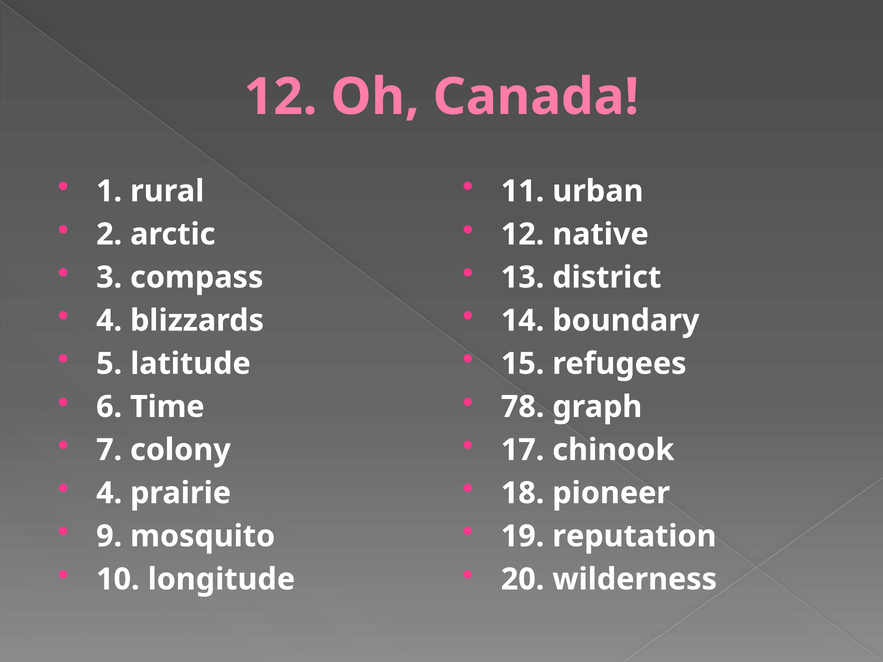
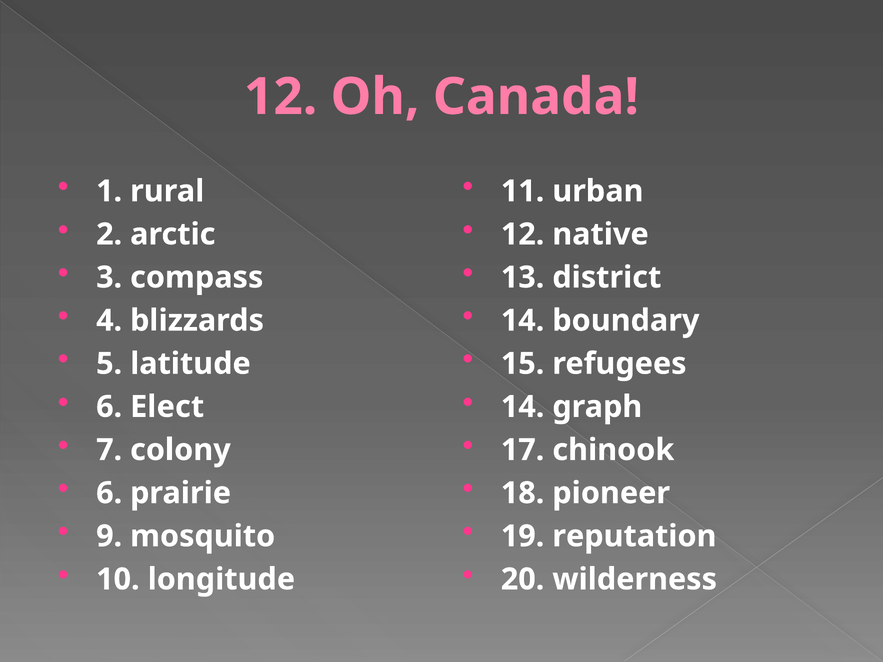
Time: Time -> Elect (167, 407)
78: 78 -> 14 (523, 407)
4: 4 -> 6 (109, 493)
